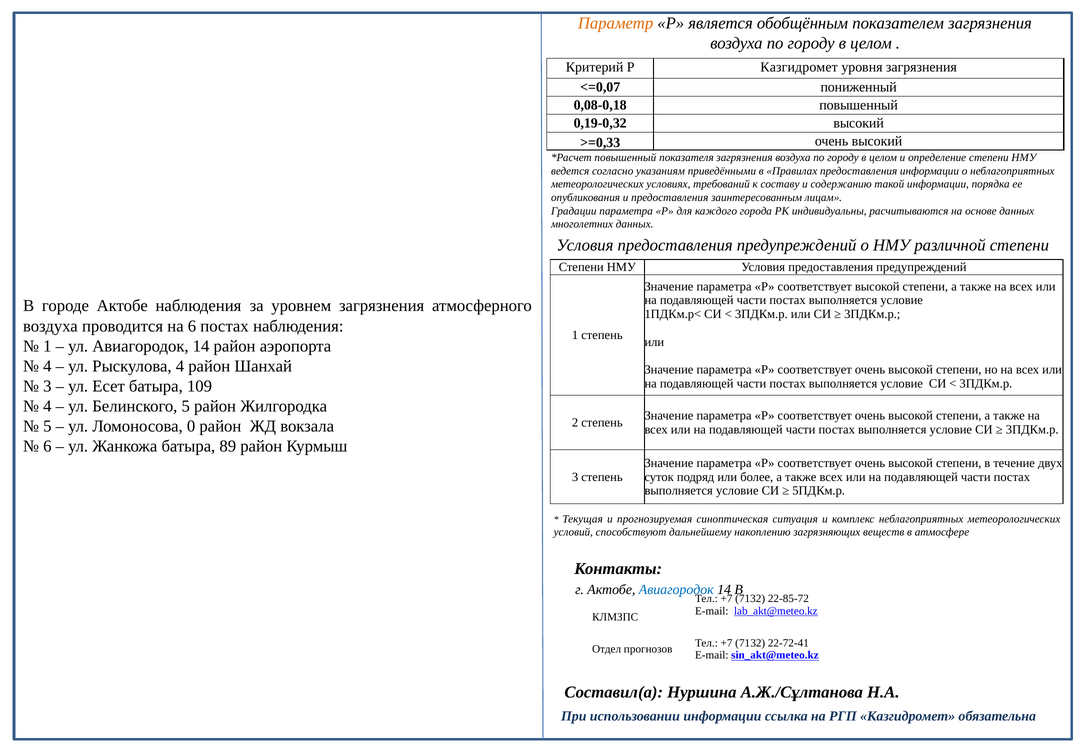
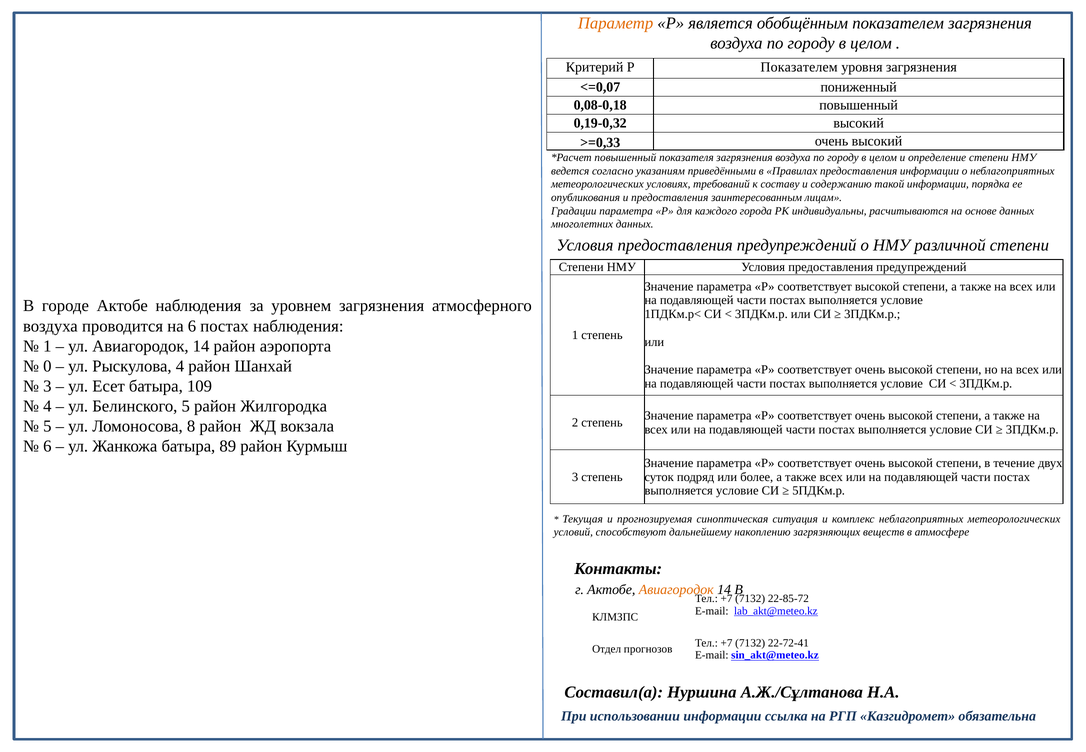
Р Казгидромет: Казгидромет -> Показателем (799, 67)
4: 4 -> 0 (47, 366)
0: 0 -> 8 (191, 426)
Авиагородок colour: blue -> orange (676, 590)
